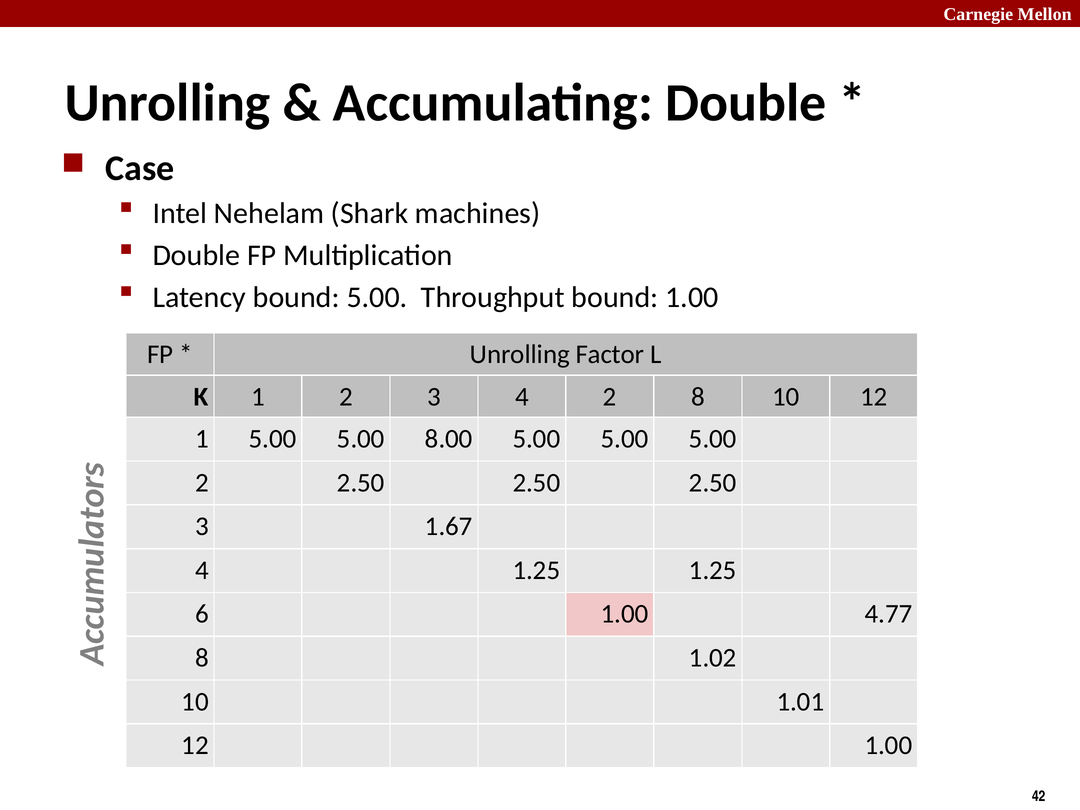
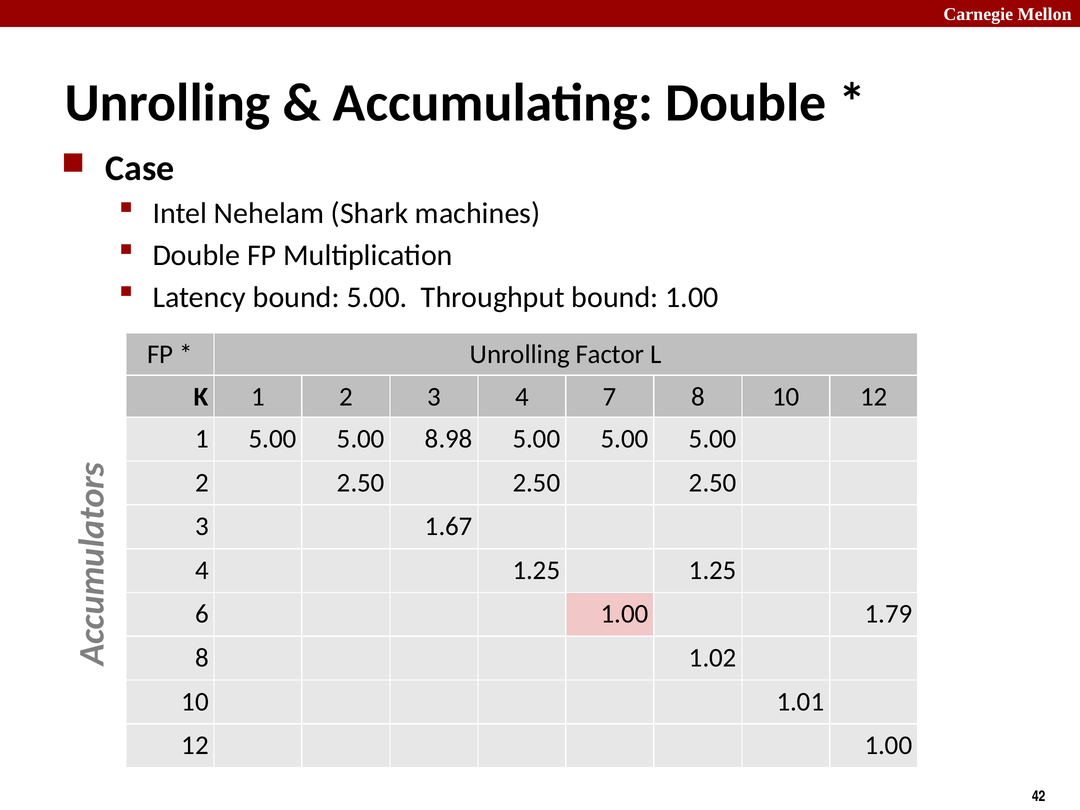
4 2: 2 -> 7 (610, 397)
8.00: 8.00 -> 8.98 (449, 439)
4.77: 4.77 -> 1.79 (889, 614)
